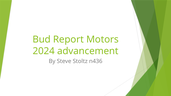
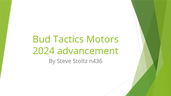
Report: Report -> Tactics (68, 40)
